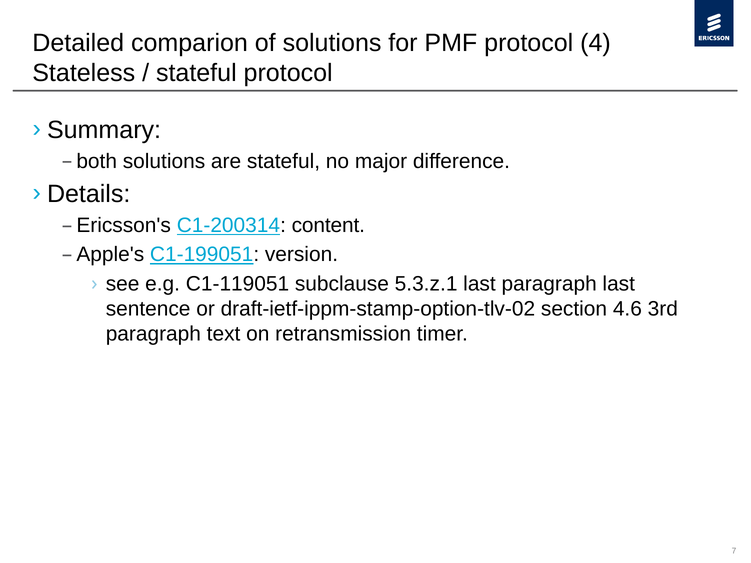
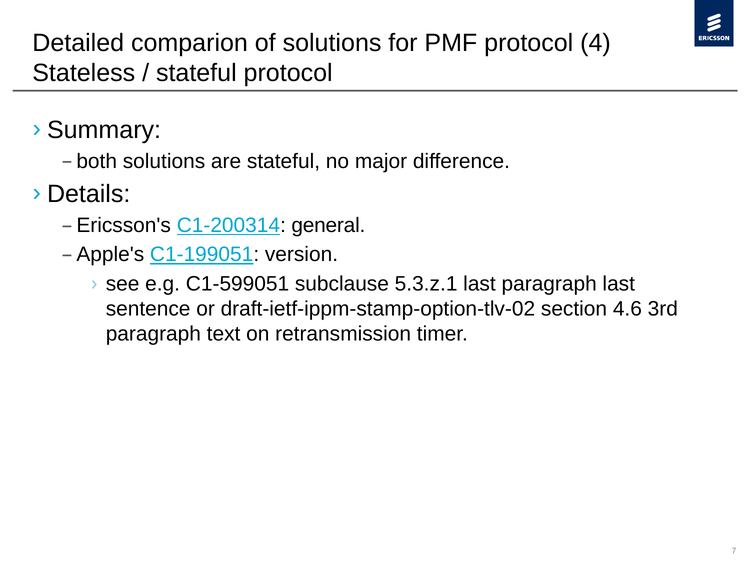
content: content -> general (328, 225)
C1-119051: C1-119051 -> C1-599051 (238, 284)
